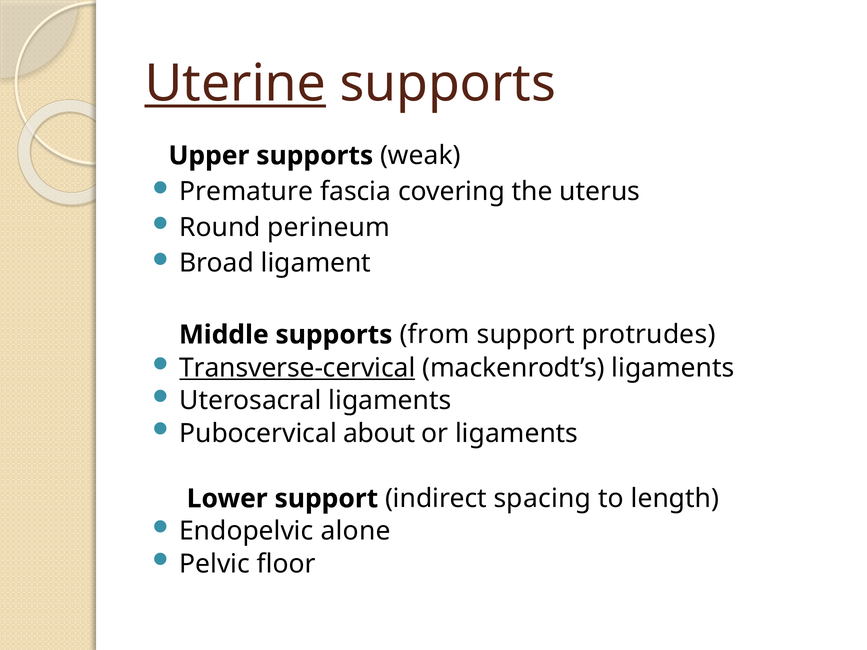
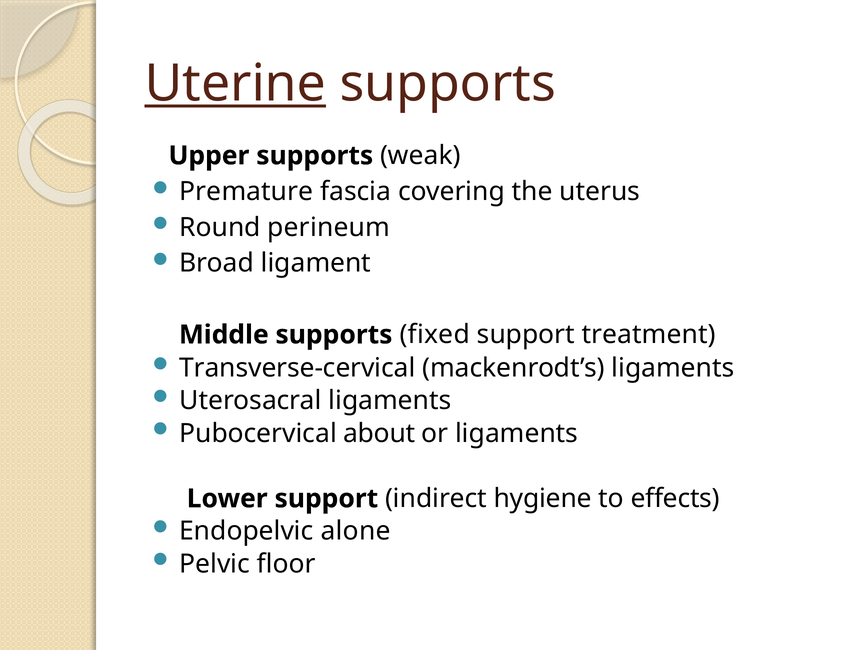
from: from -> fixed (435, 335)
protrudes: protrudes -> treatment (649, 335)
Transverse-cervical underline: present -> none (297, 368)
spacing: spacing -> hygiene (543, 499)
length: length -> effects (675, 499)
